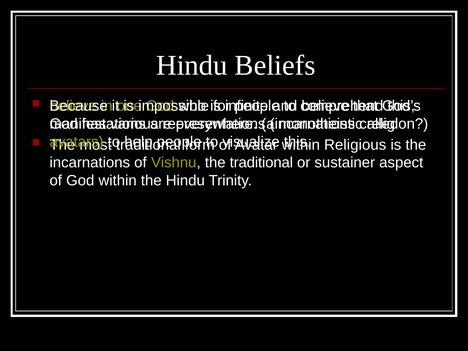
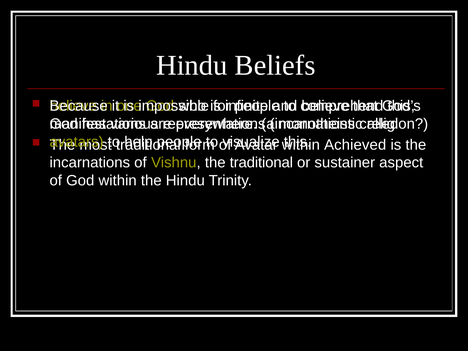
Religious: Religious -> Achieved (355, 145)
